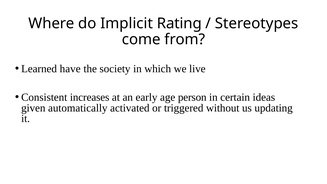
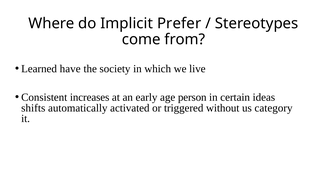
Rating: Rating -> Prefer (179, 23)
given: given -> shifts (33, 108)
updating: updating -> category (274, 108)
